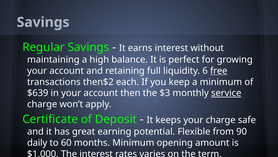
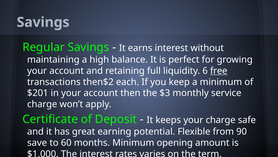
$639: $639 -> $201 (38, 93)
service underline: present -> none (226, 93)
daily: daily -> save (37, 142)
